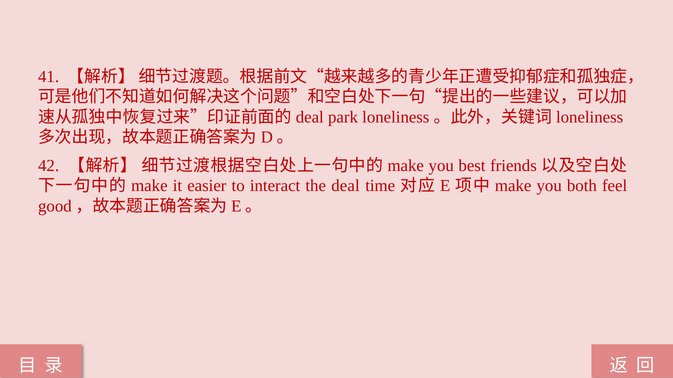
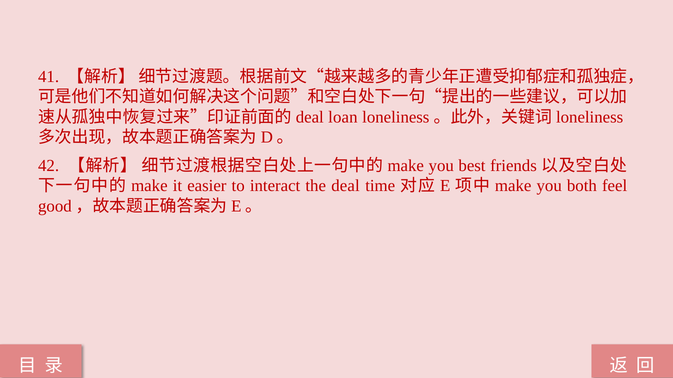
park: park -> loan (343, 117)
